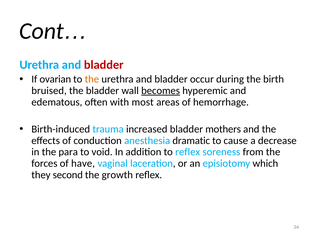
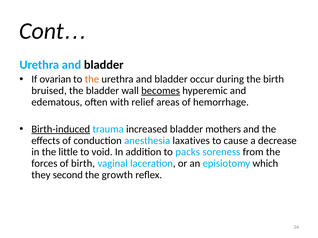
bladder colour: red -> black (104, 65)
most: most -> relief (143, 102)
Birth-induced underline: none -> present (61, 129)
dramatic: dramatic -> laxatives (191, 141)
para: para -> little (68, 152)
to reflex: reflex -> packs (188, 152)
of have: have -> birth (83, 164)
